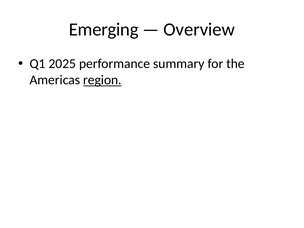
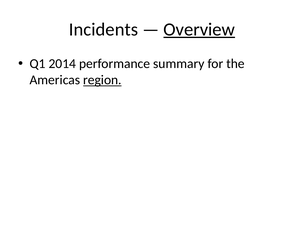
Emerging: Emerging -> Incidents (104, 29)
Overview underline: none -> present (199, 29)
2025: 2025 -> 2014 (62, 64)
